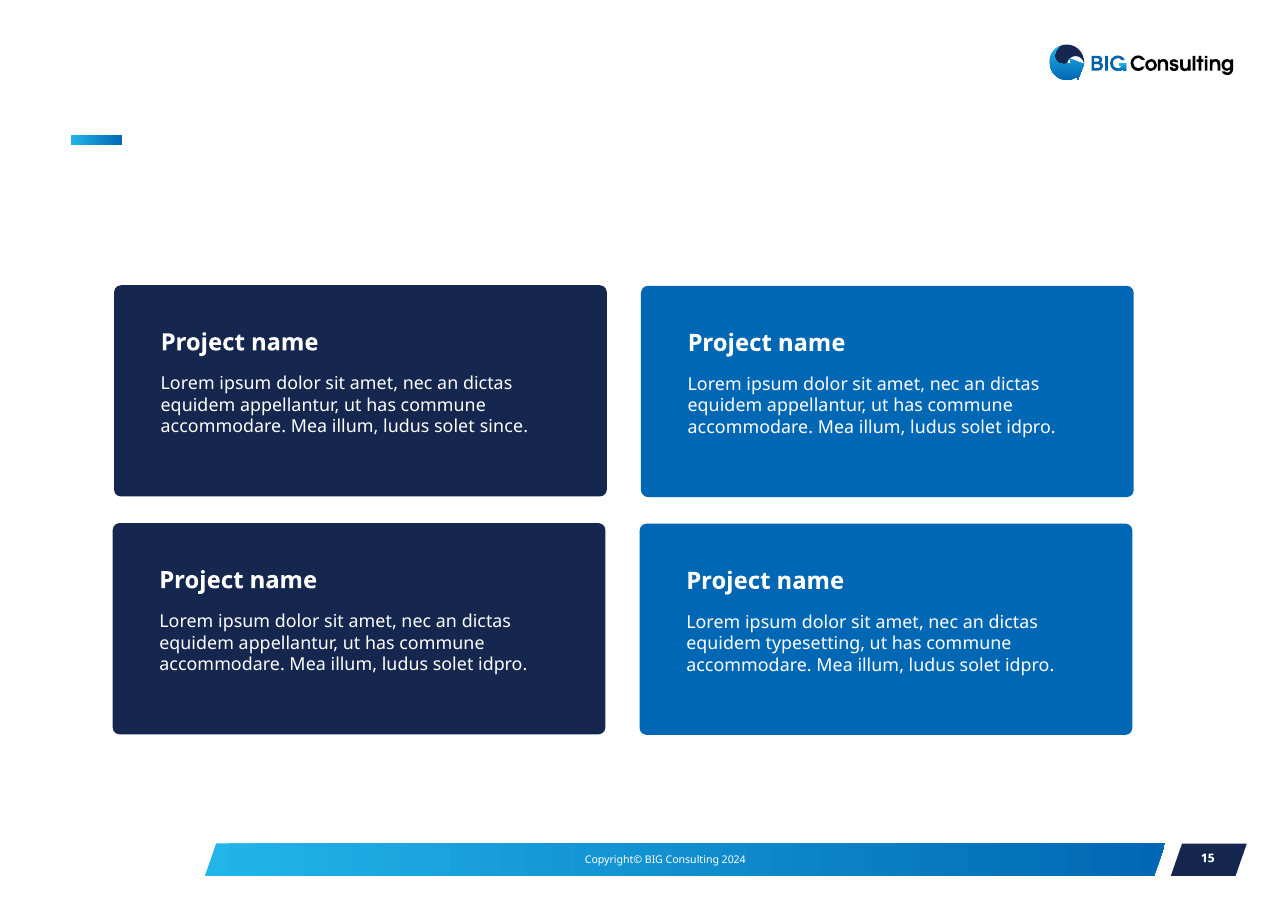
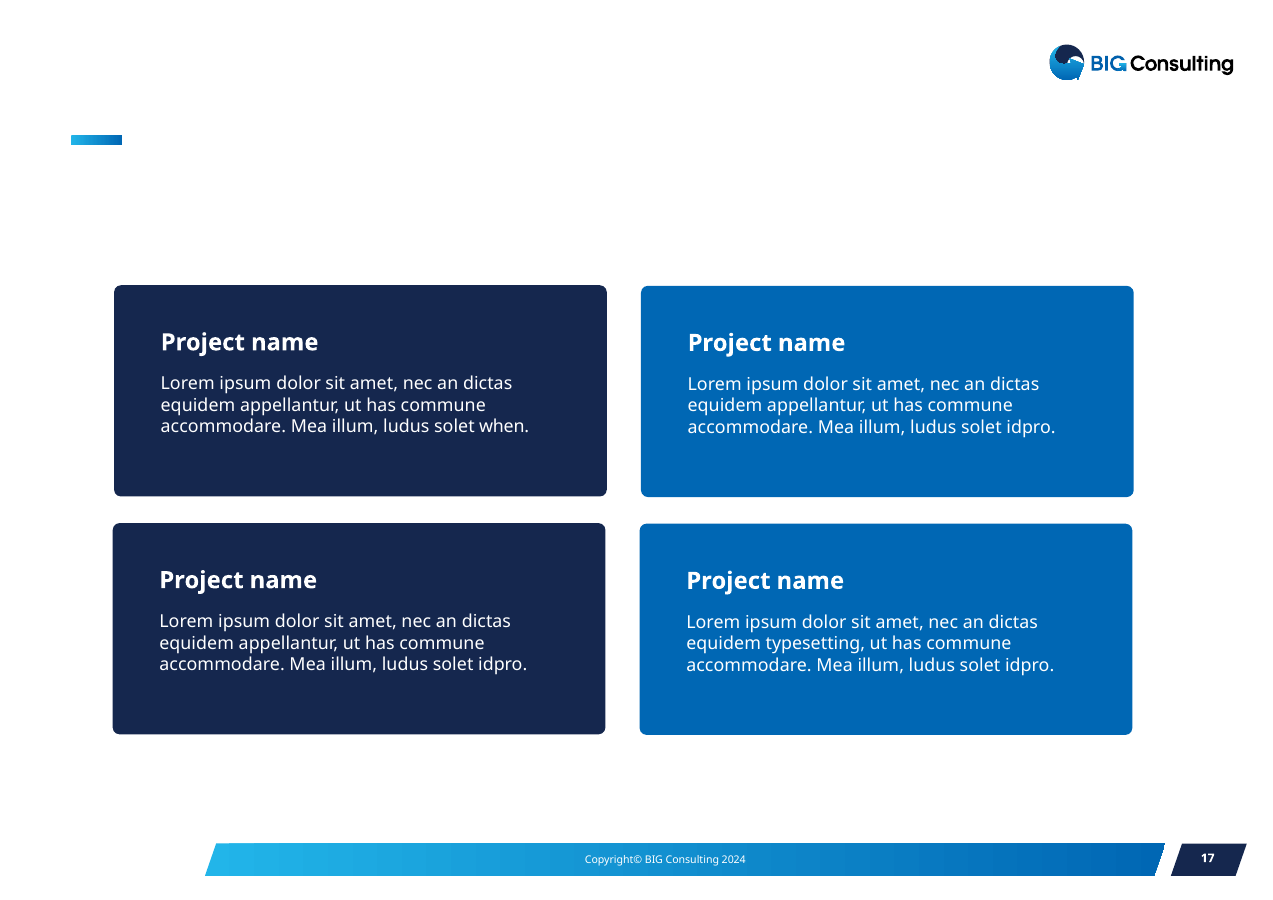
since: since -> when (504, 427)
15: 15 -> 17 (1208, 858)
